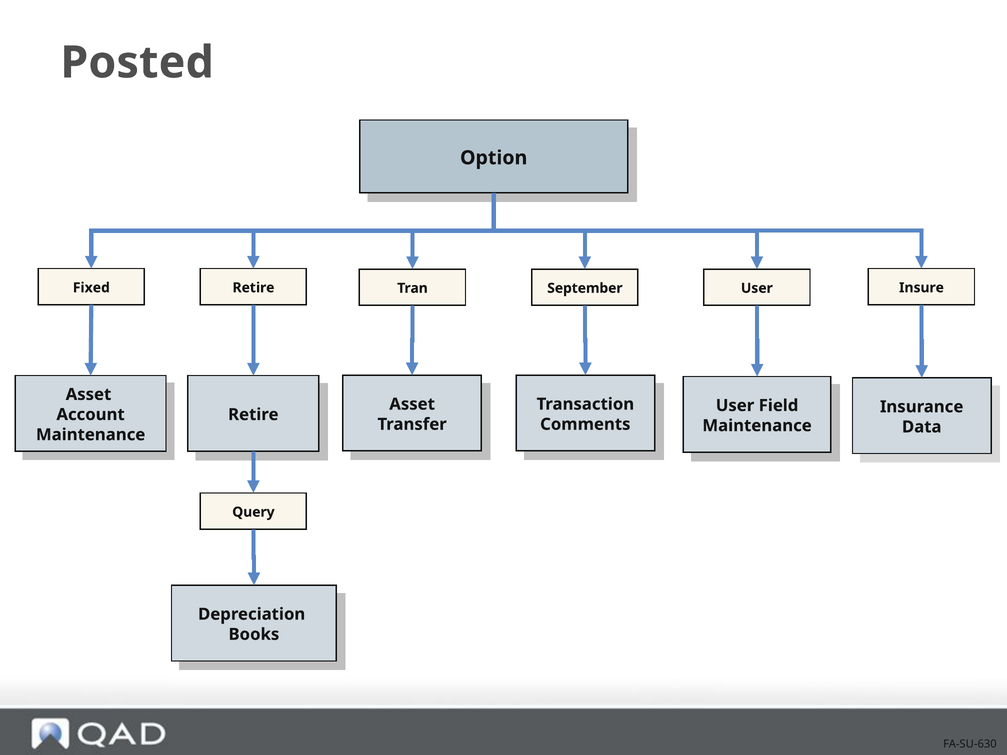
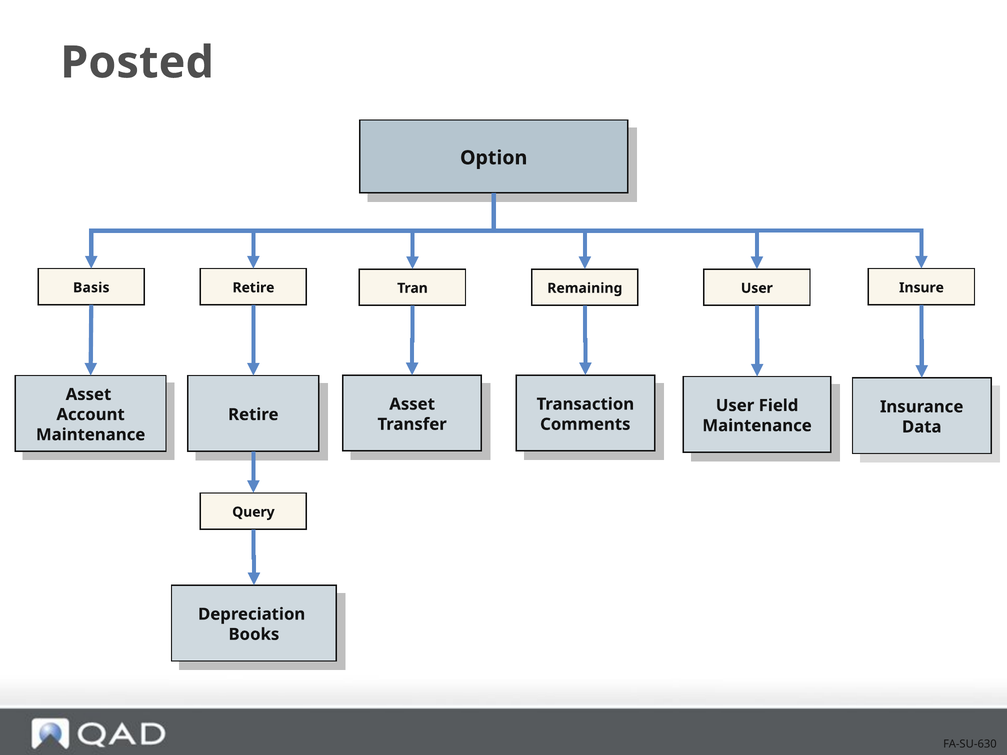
Fixed: Fixed -> Basis (91, 288)
September: September -> Remaining (585, 288)
